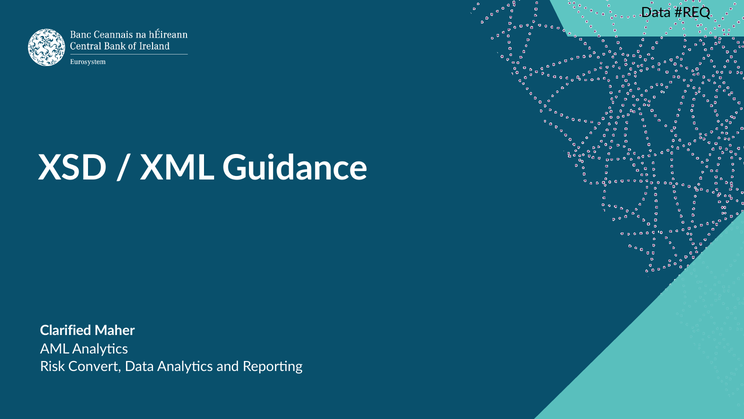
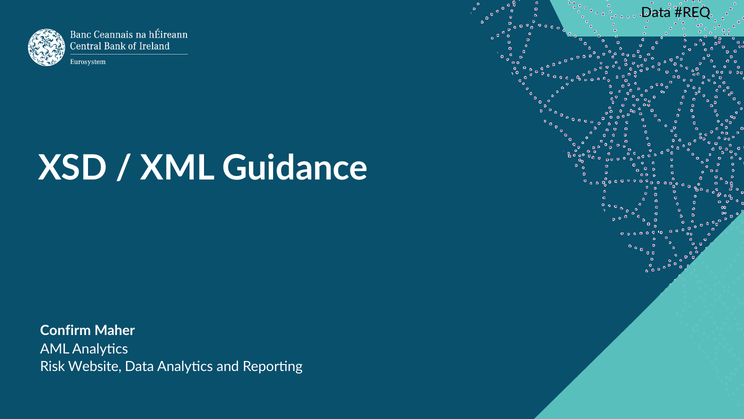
Clarified: Clarified -> Confirm (66, 330)
Convert: Convert -> Website (95, 366)
